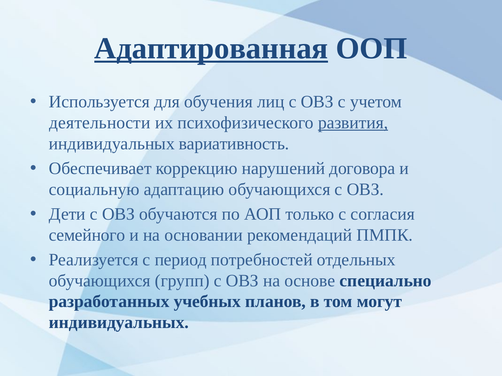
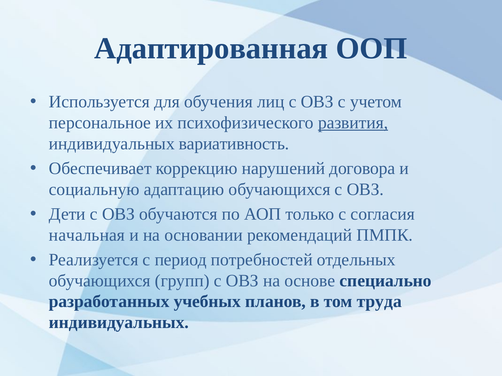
Адаптированная underline: present -> none (211, 49)
деятельности: деятельности -> персональное (100, 123)
семейного: семейного -> начальная (87, 235)
могут: могут -> труда (379, 302)
